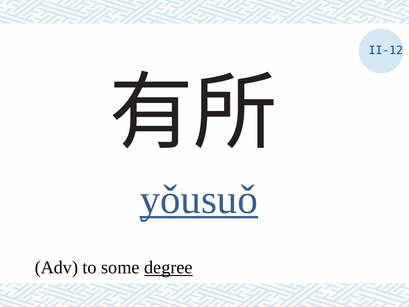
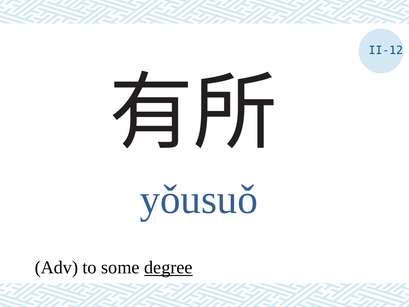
yǒusuǒ underline: present -> none (199, 199)
